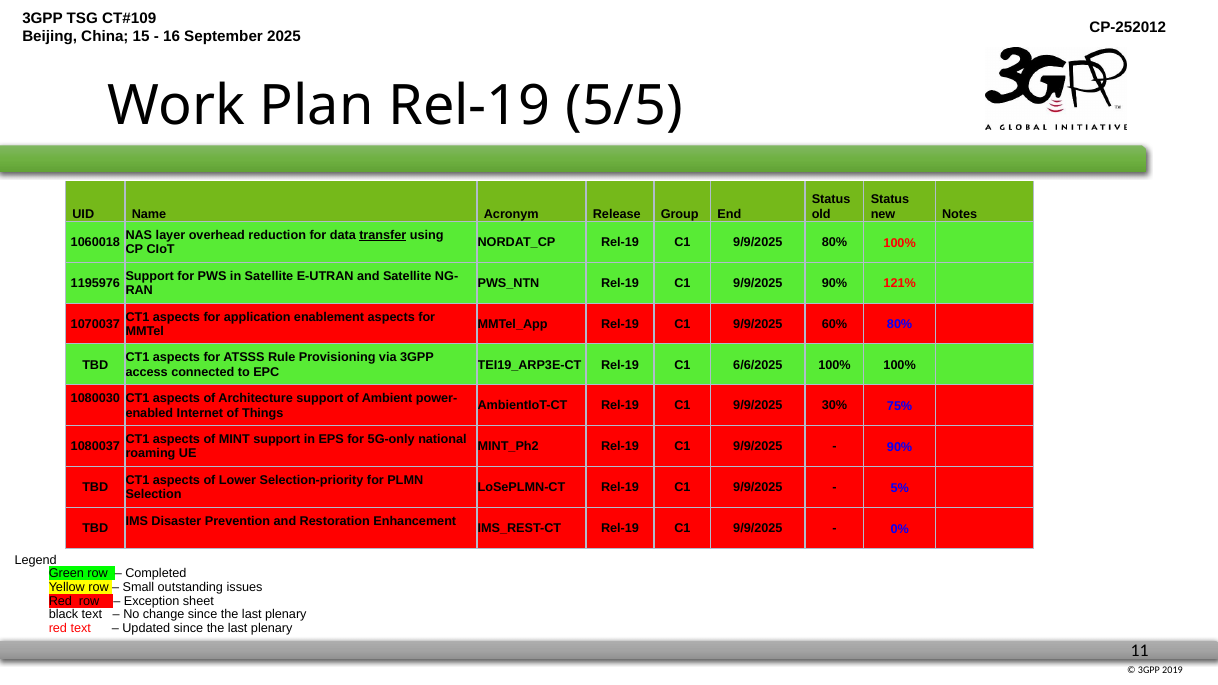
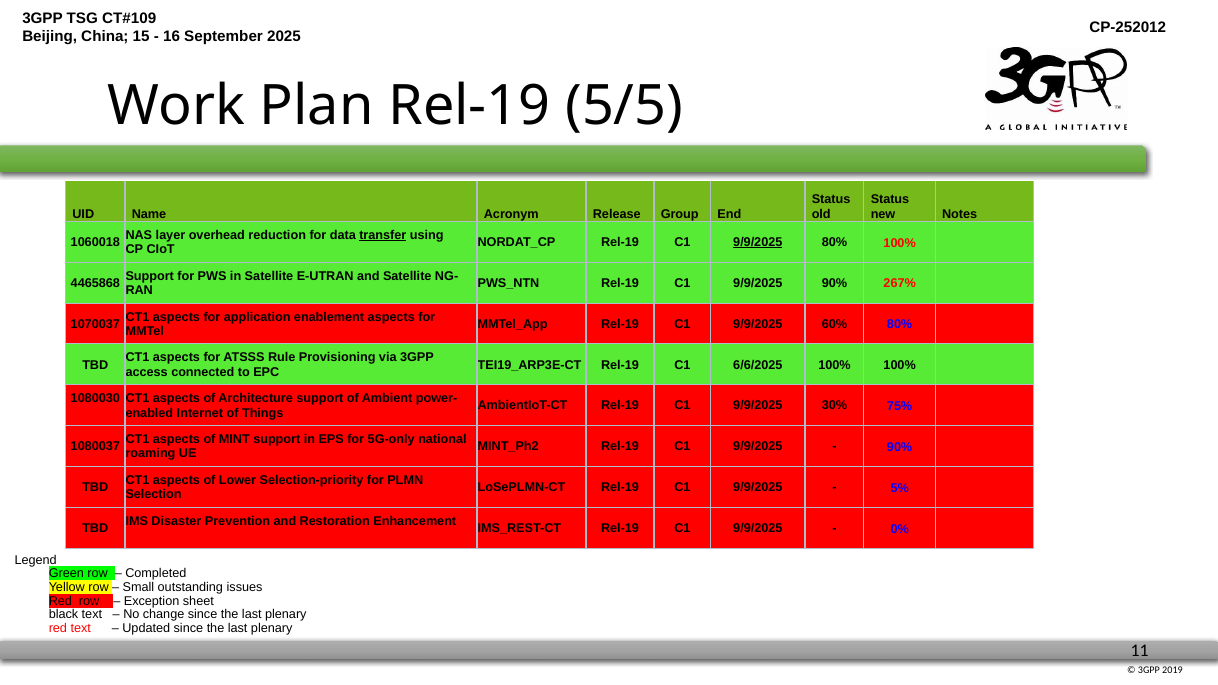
9/9/2025 underline: none -> present (758, 242)
1195976: 1195976 -> 4465868 (95, 283)
121%: 121% -> 267% (900, 284)
